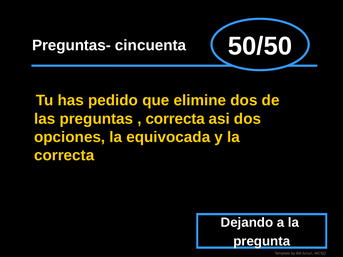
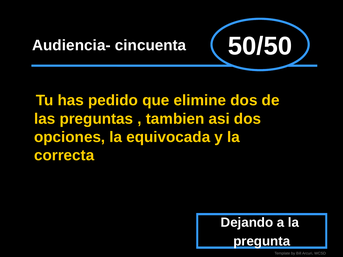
Preguntas-: Preguntas- -> Audiencia- (71, 45)
correcta: correcta -> tambien (175, 119)
